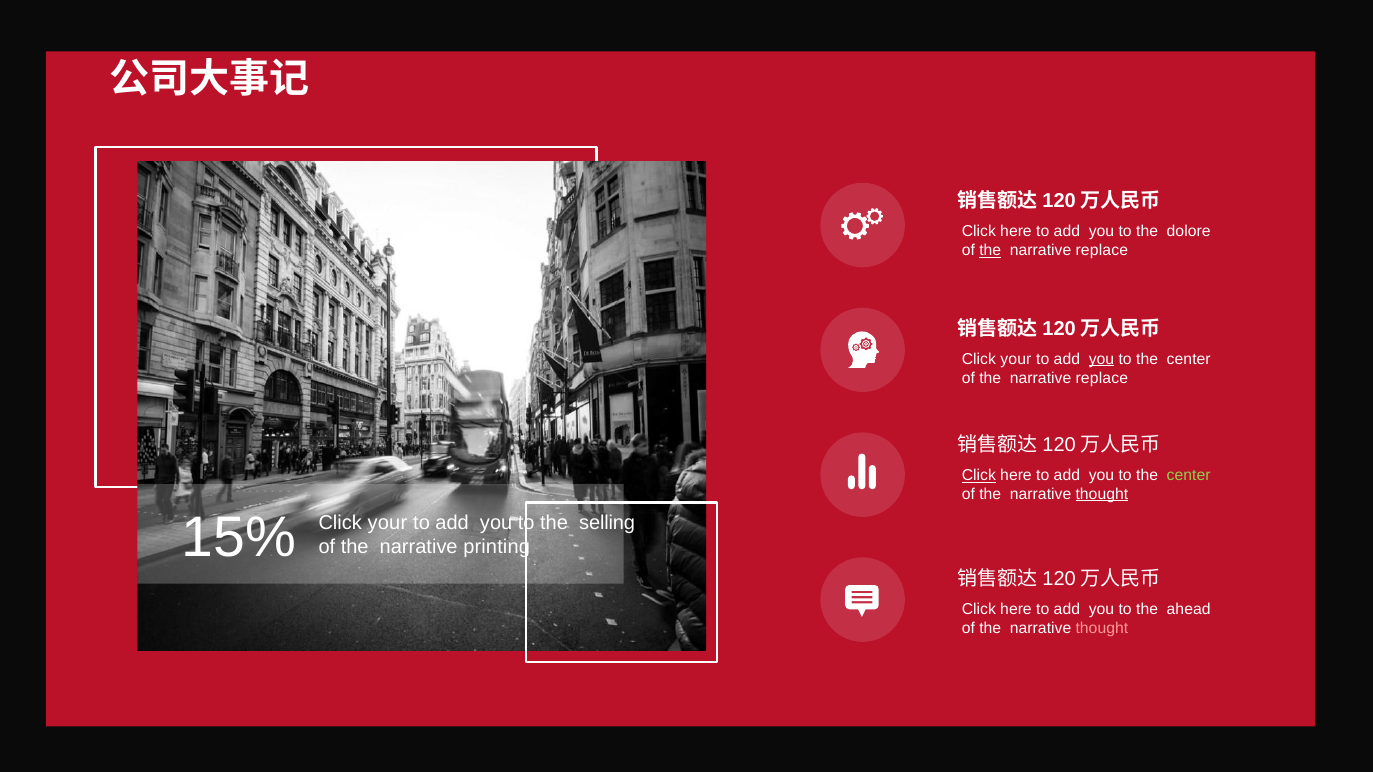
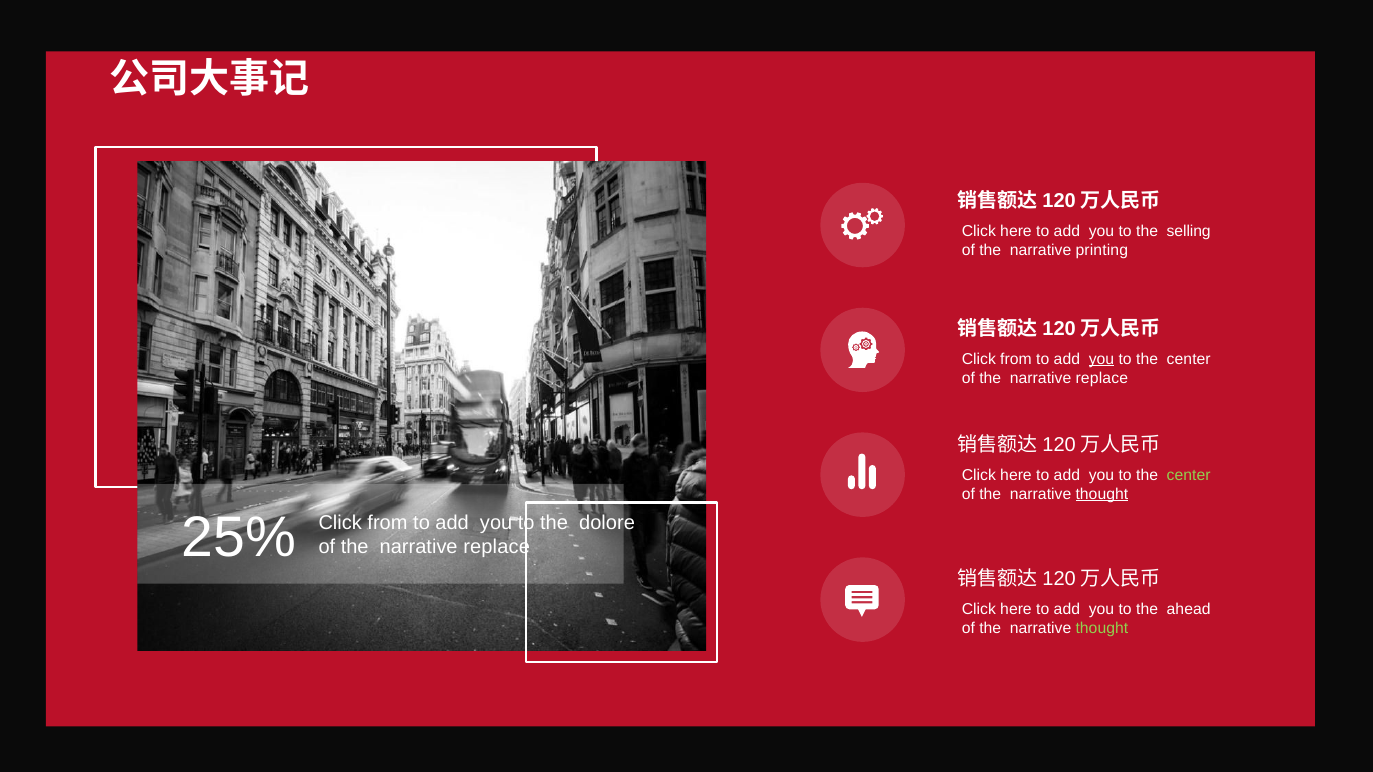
dolore: dolore -> selling (1189, 232)
the underline: present -> none (990, 251)
replace: replace -> printing (1102, 251)
your: your -> from (1016, 359)
Click underline: present -> none (979, 475)
15%: 15% -> 25% (239, 538)
your: your -> from (388, 523)
selling: selling -> dolore (607, 523)
printing: printing -> replace (497, 547)
thought colour: pink -> light green (1102, 628)
